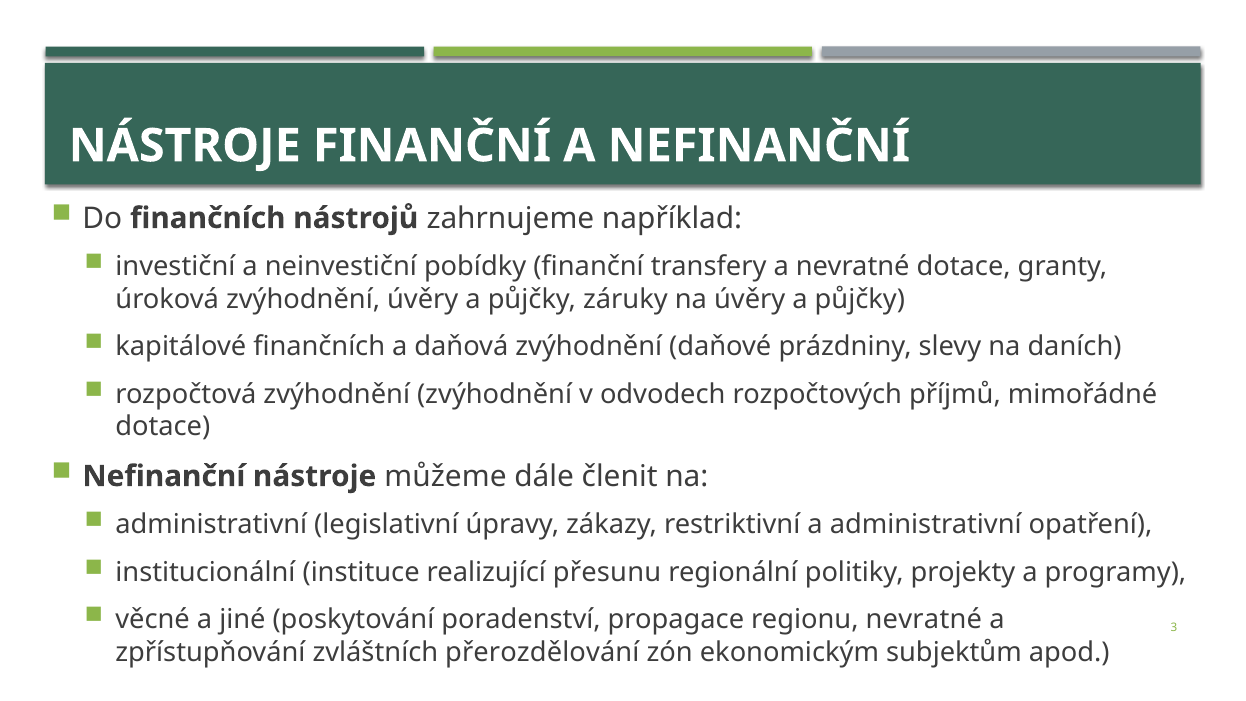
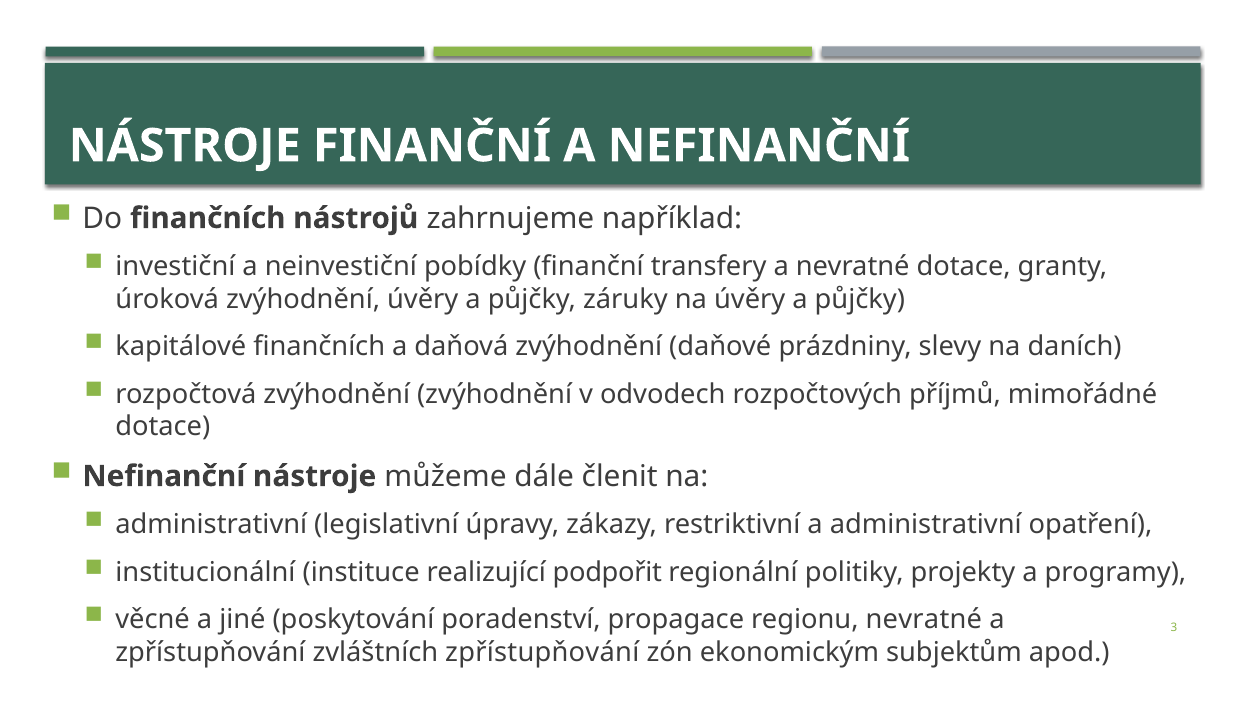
přesunu: přesunu -> podpořit (607, 572)
zvláštních přerozdělování: přerozdělování -> zpřístupňování (542, 652)
